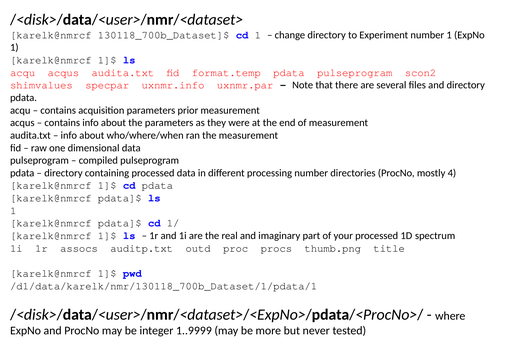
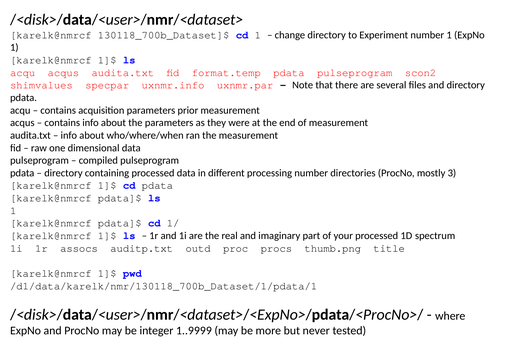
4: 4 -> 3 (452, 173)
